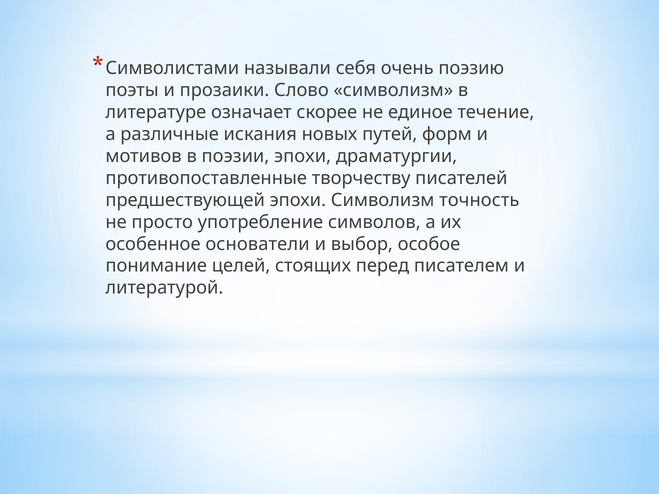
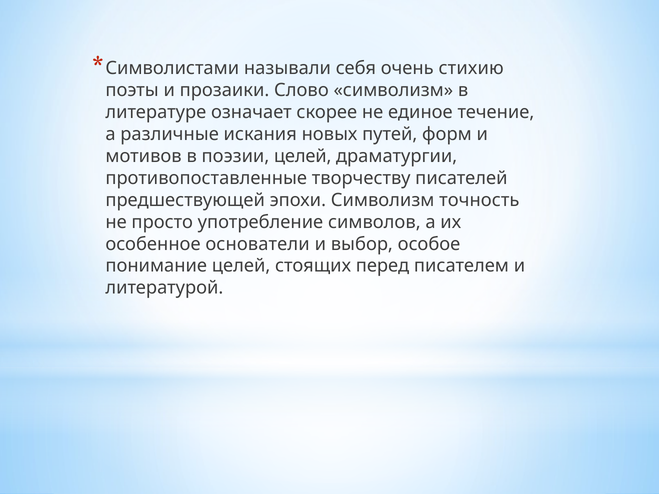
поэзию: поэзию -> стихию (471, 68)
поэзии эпохи: эпохи -> целей (303, 156)
